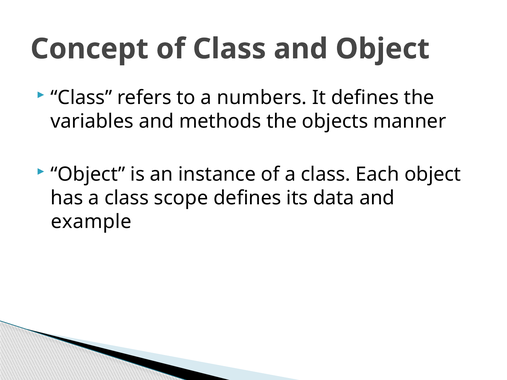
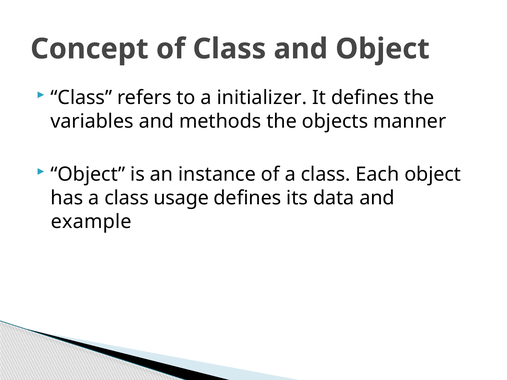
numbers: numbers -> initializer (262, 98)
scope: scope -> usage (181, 198)
